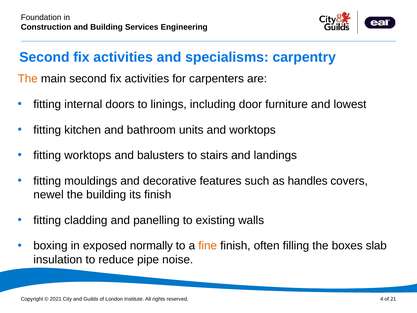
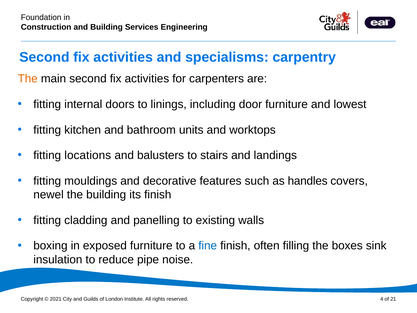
fitting worktops: worktops -> locations (88, 155)
exposed normally: normally -> furniture (151, 246)
fine colour: orange -> blue (208, 246)
slab: slab -> sink (376, 246)
